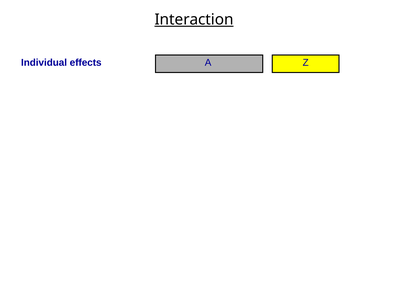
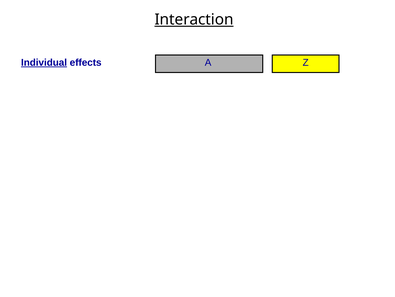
Individual underline: none -> present (44, 62)
